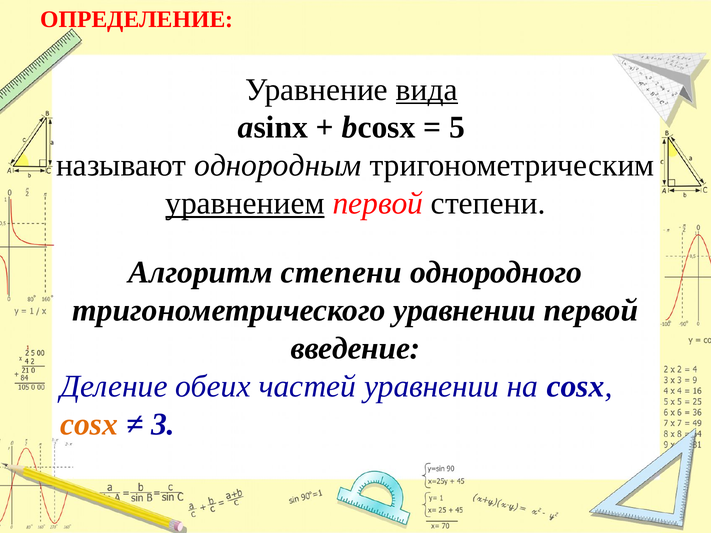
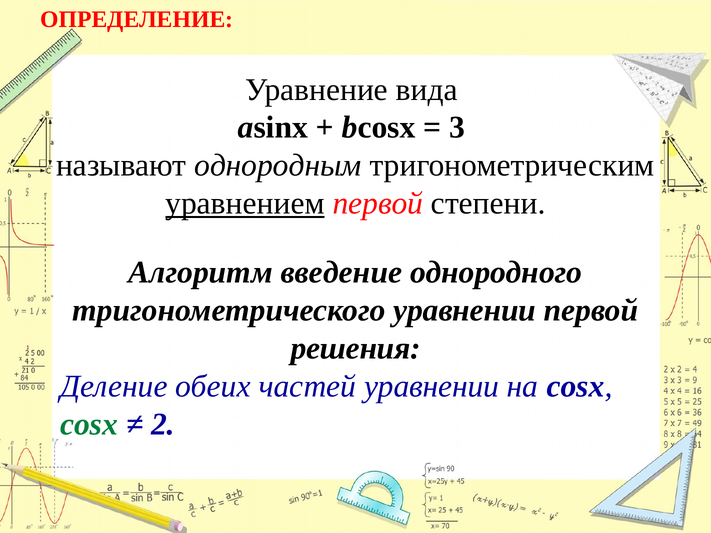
вида underline: present -> none (427, 90)
5: 5 -> 3 (457, 128)
Алгоритм степени: степени -> введение (341, 273)
введение: введение -> решения (356, 349)
cosx colour: orange -> green (89, 424)
3: 3 -> 2 (163, 424)
